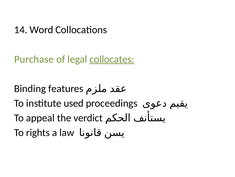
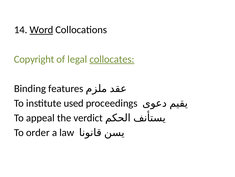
Word underline: none -> present (41, 30)
Purchase: Purchase -> Copyright (34, 59)
rights: rights -> order (38, 132)
